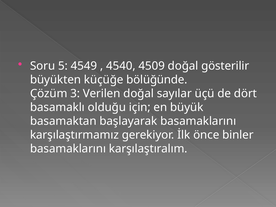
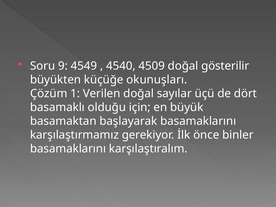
5: 5 -> 9 (63, 66)
bölüğünde: bölüğünde -> okunuşları (157, 80)
3: 3 -> 1 (75, 93)
